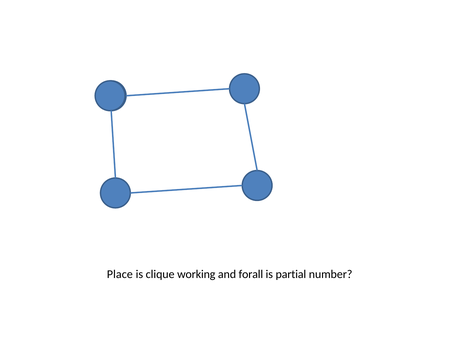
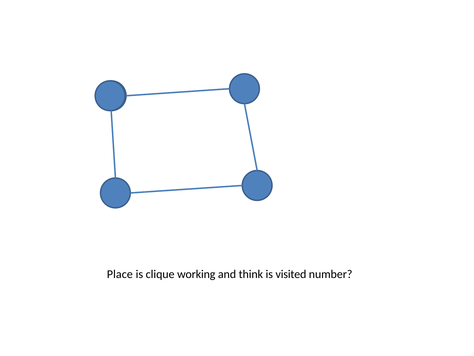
forall: forall -> think (251, 274)
partial: partial -> visited (291, 274)
